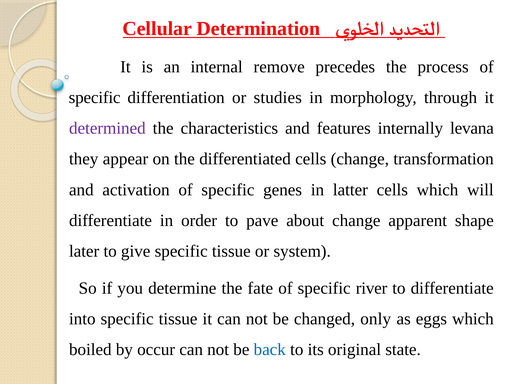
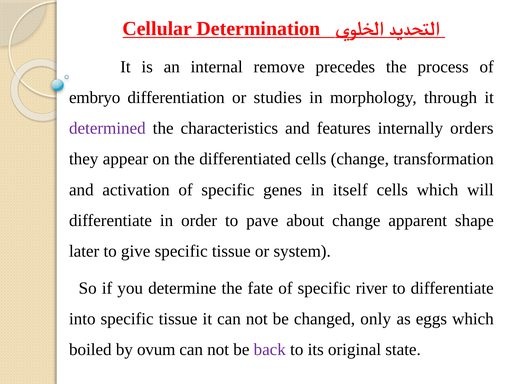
specific: specific -> embryo (95, 98)
levana: levana -> orders (472, 128)
latter: latter -> itself (350, 190)
occur: occur -> ovum (156, 350)
back colour: blue -> purple (270, 350)
